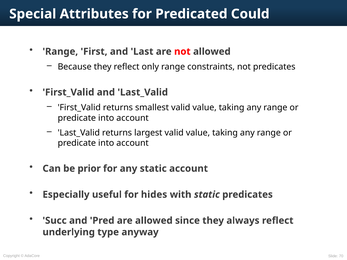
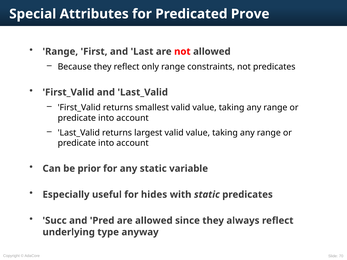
Could: Could -> Prove (250, 14)
static account: account -> variable (189, 169)
